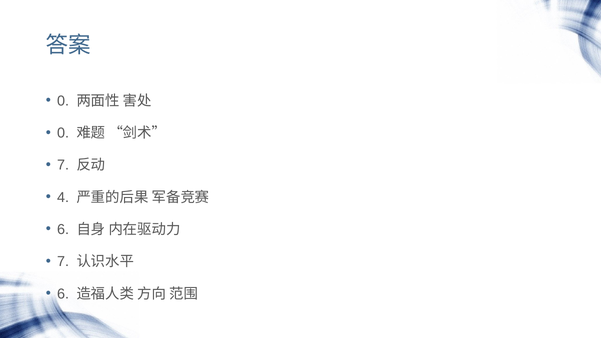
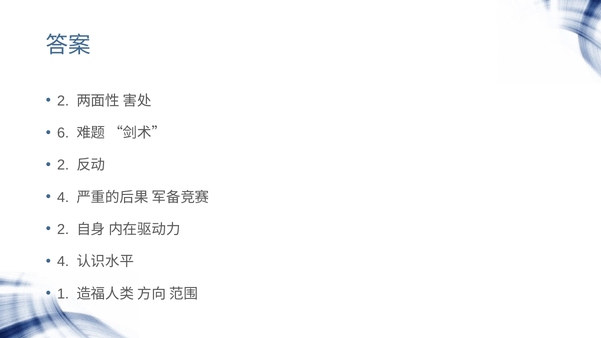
0: 0 -> 2 (63, 101)
0: 0 -> 6 (63, 133)
7: 7 -> 2 (63, 165)
6: 6 -> 2 (63, 230)
7: 7 -> 4 (63, 262)
6: 6 -> 1 (63, 294)
